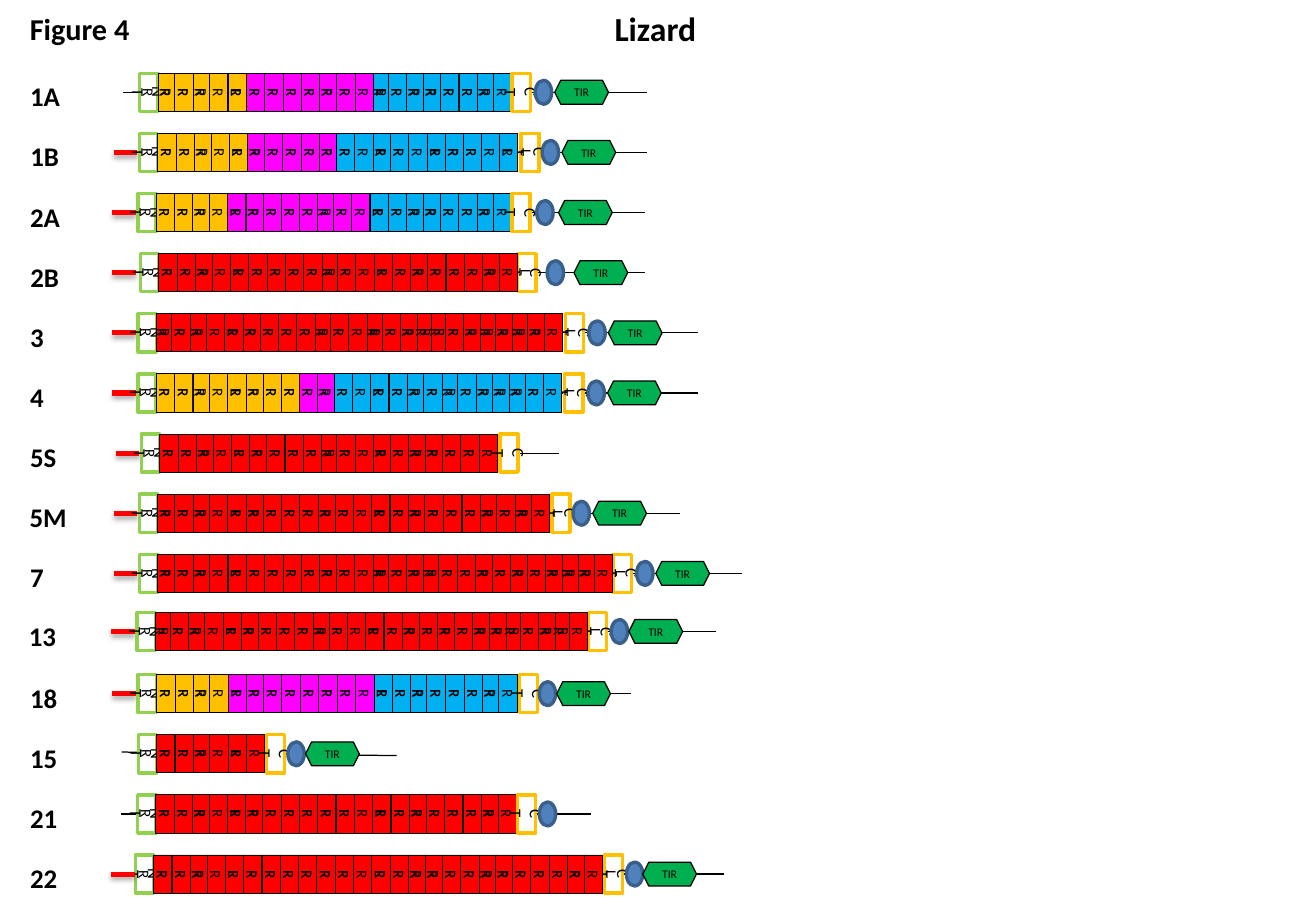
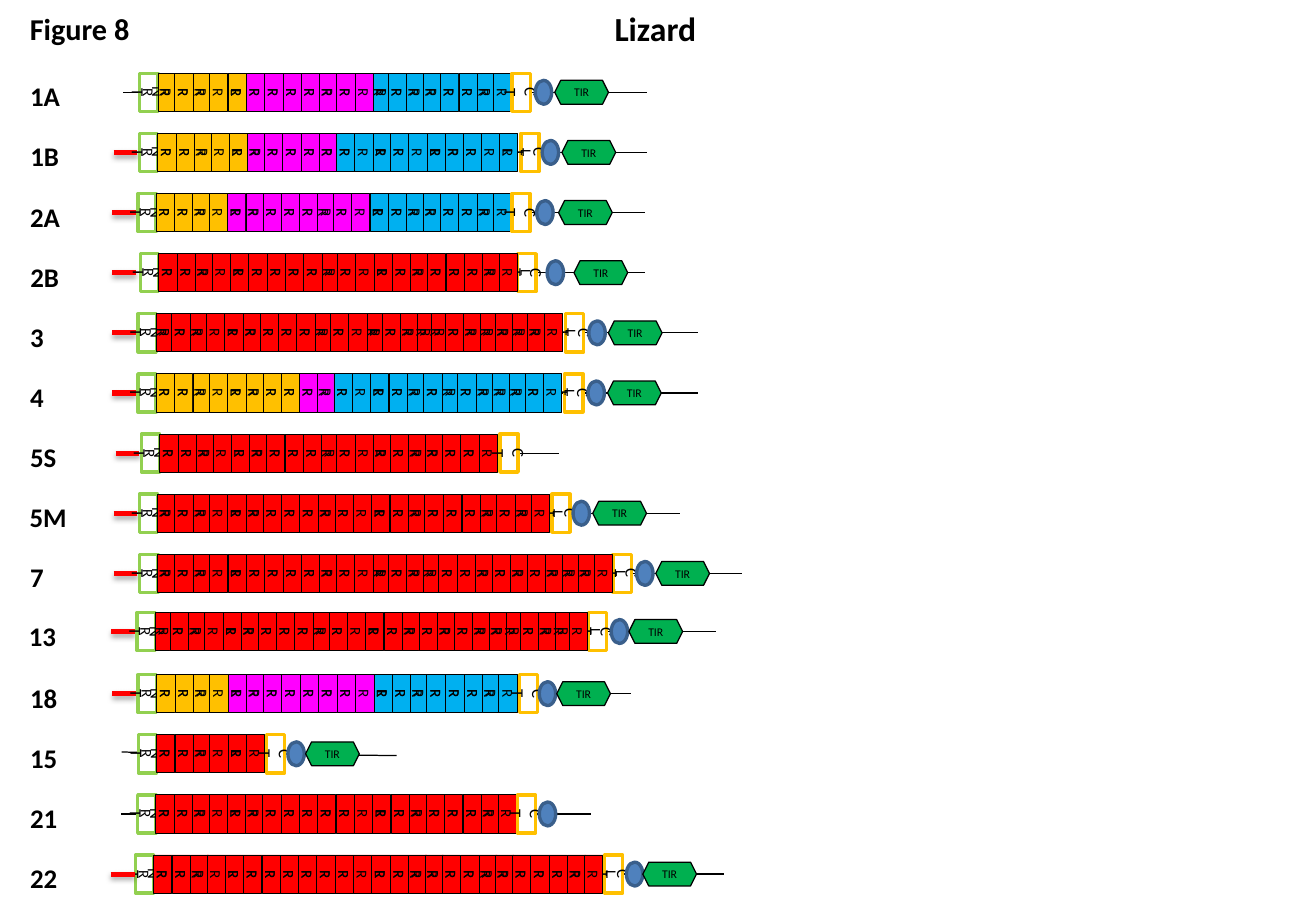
Figure 4: 4 -> 8 (122, 31)
